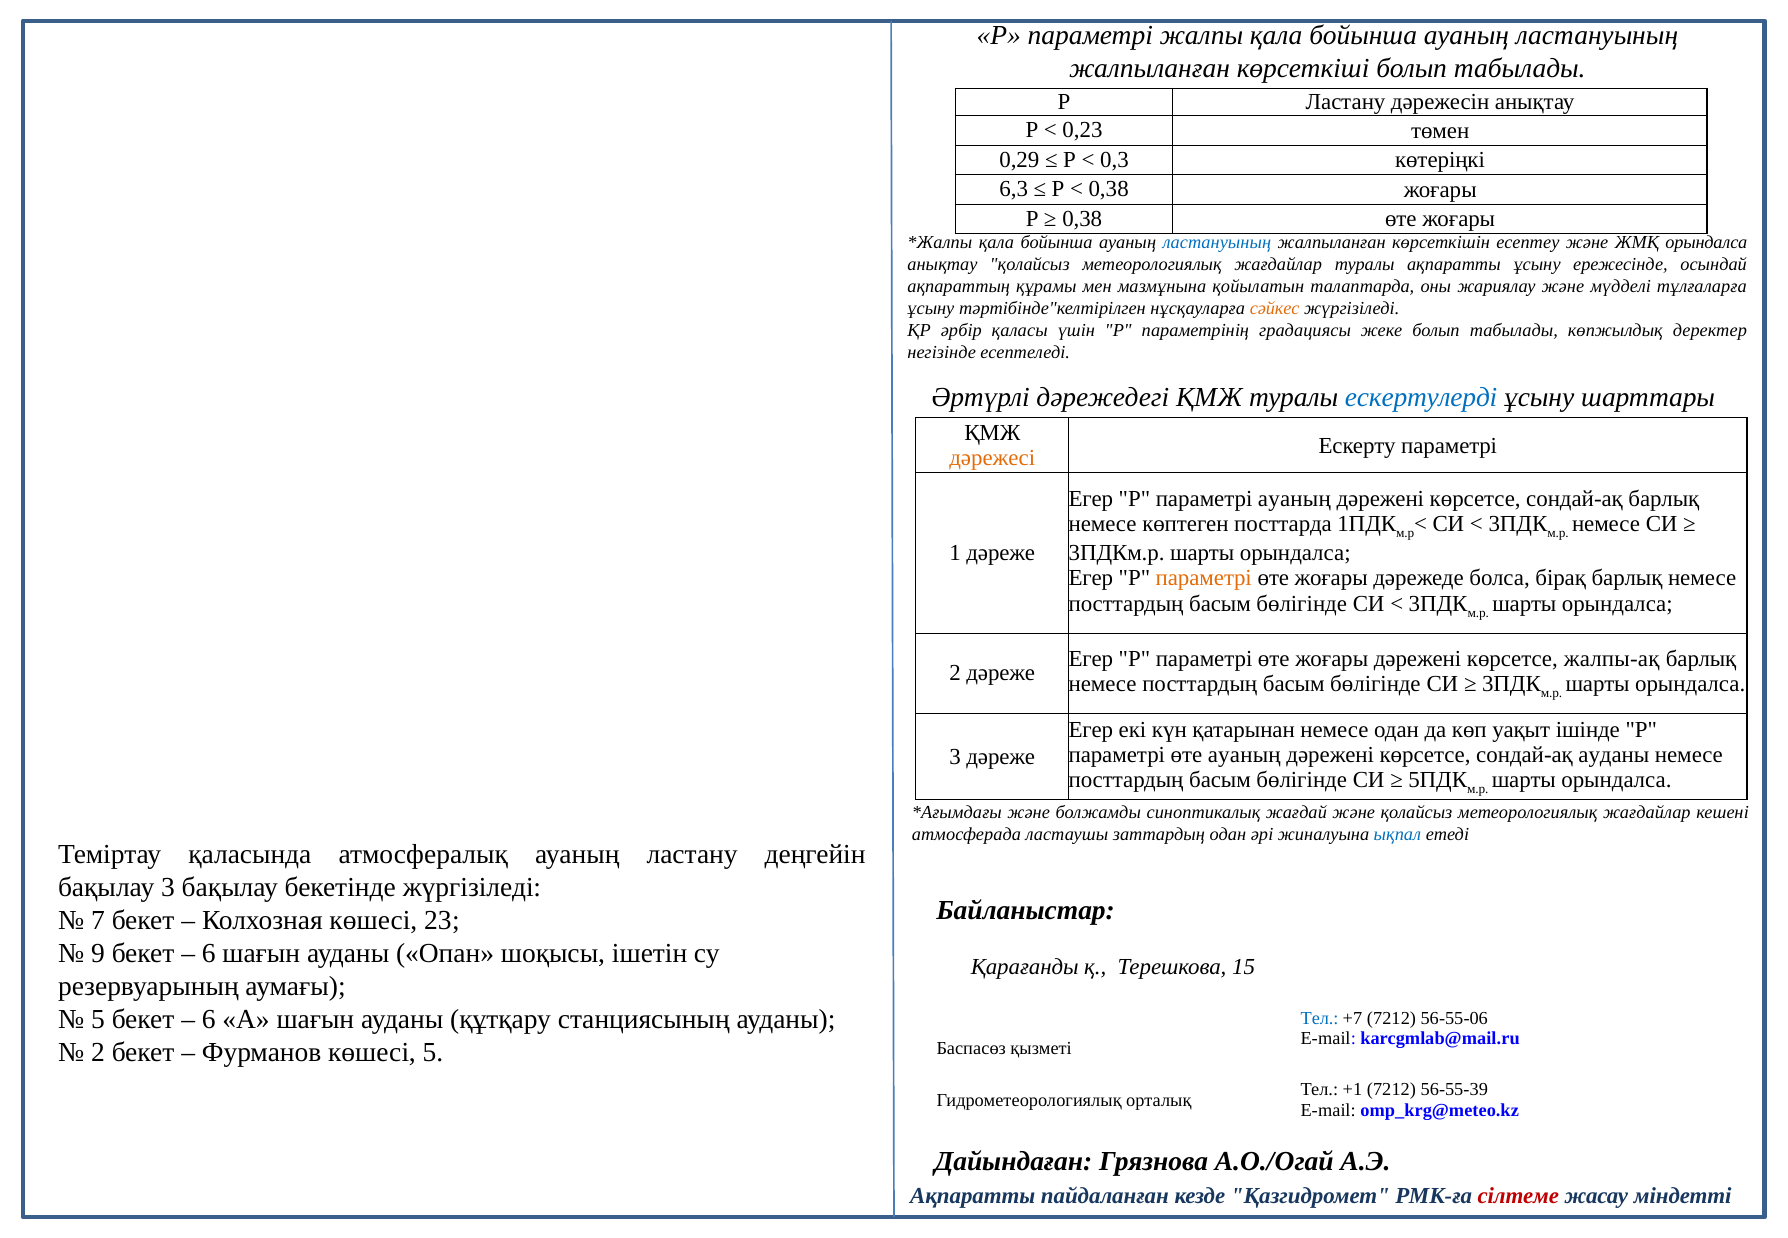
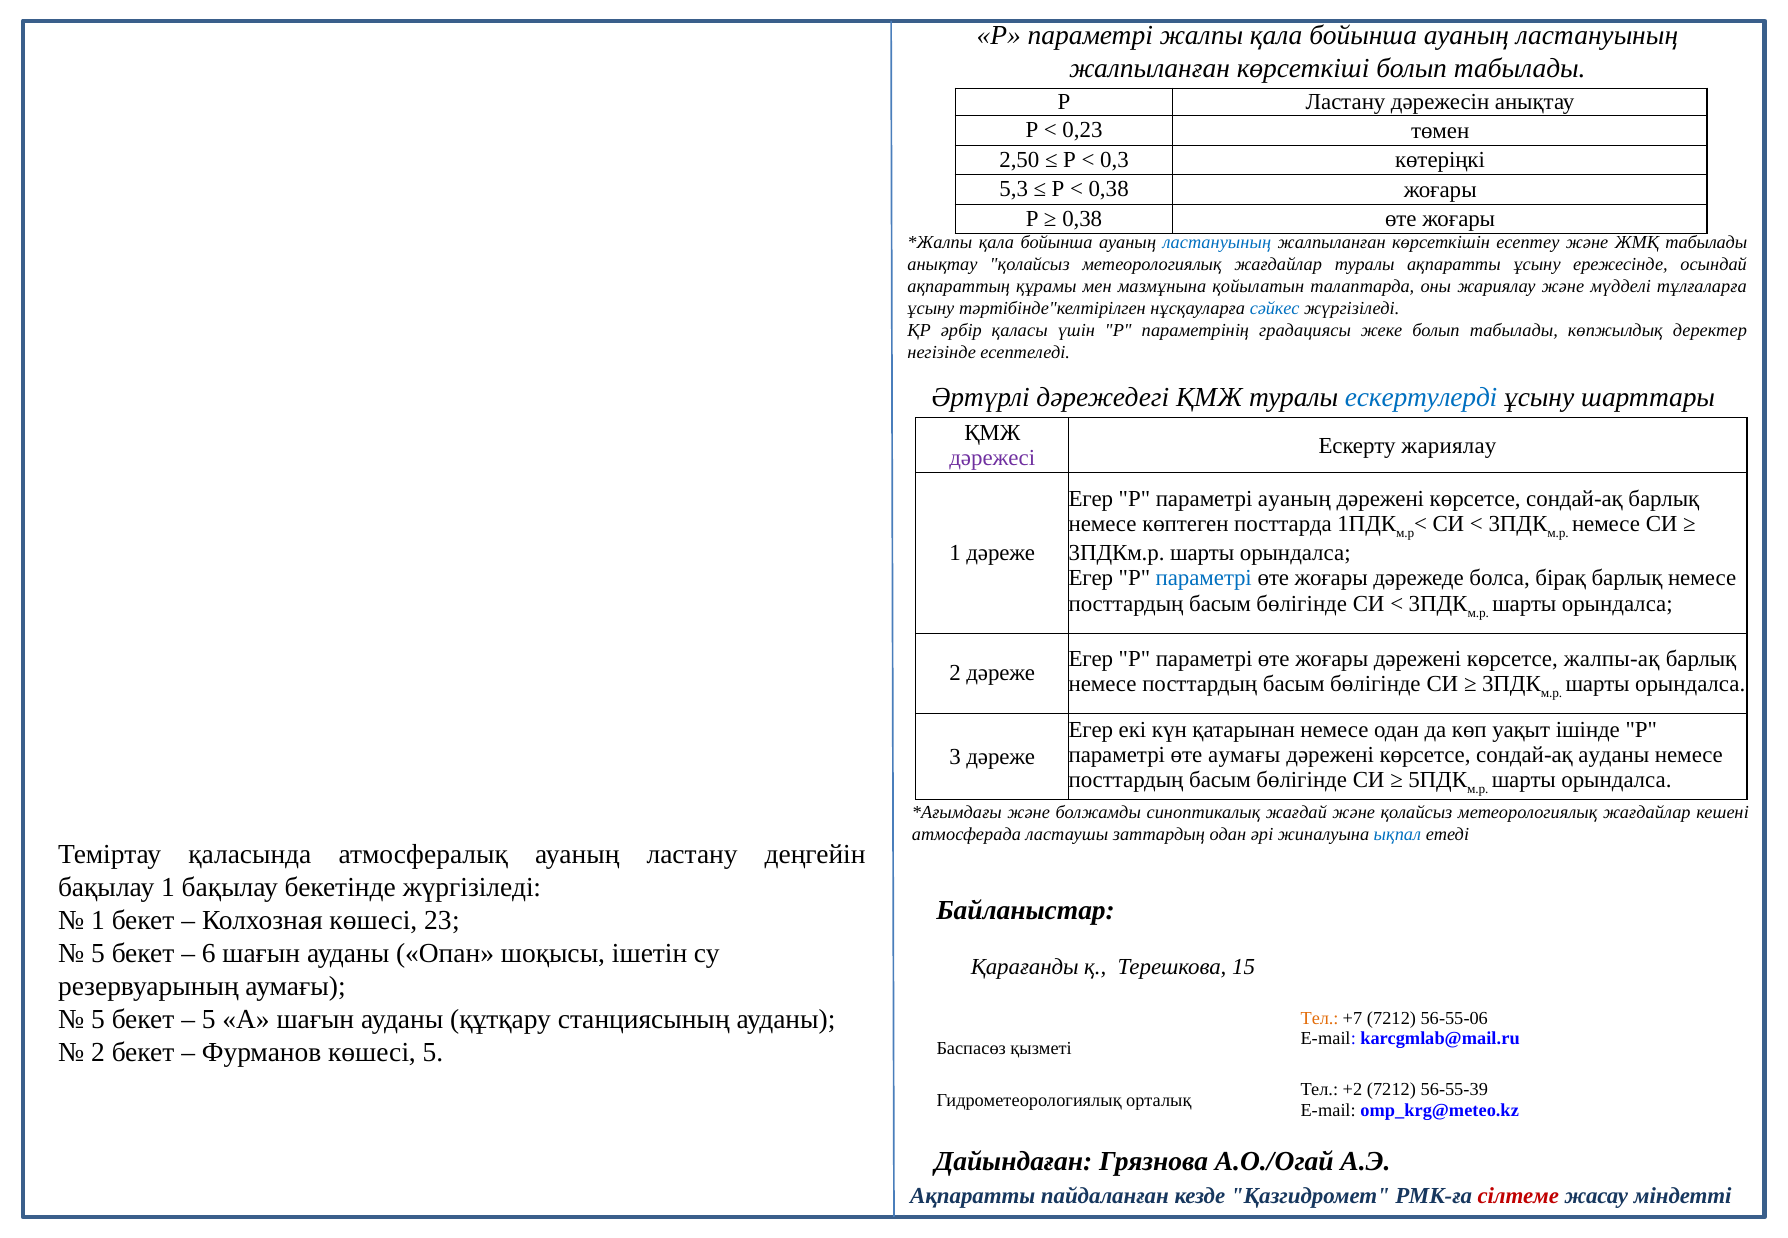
0,29: 0,29 -> 2,50 (1019, 160)
6,3: 6,3 -> 5,3 (1014, 189)
ЖМҚ орындалса: орындалса -> табылады (1706, 242)
сәйкес colour: orange -> blue (1275, 308)
Ескерту параметрі: параметрі -> жариялау (1449, 445)
дәрежесі colour: orange -> purple (992, 458)
параметрі colour: orange -> blue (1204, 578)
өте ауаның: ауаның -> аумағы (1244, 755)
бақылау 3: 3 -> 1 (168, 887)
7: 7 -> 1 (98, 921)
9: 9 -> 5 (98, 954)
6: 6 -> 5 (209, 1020)
Тел colour: blue -> orange (1320, 1018)
+1: +1 -> +2 (1352, 1090)
